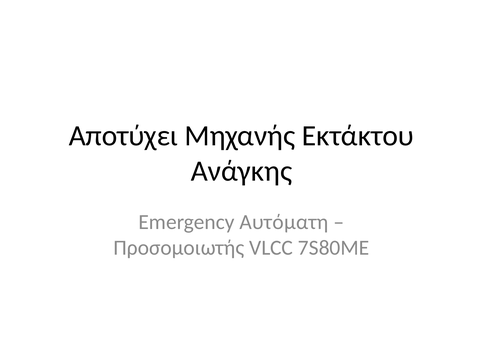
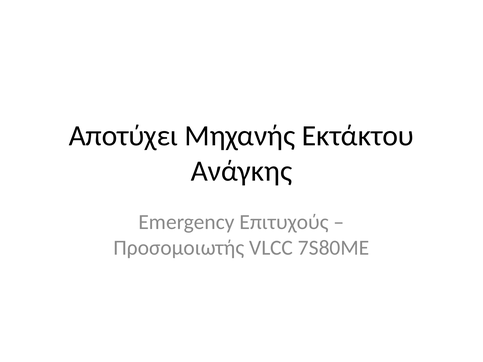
Αυτόματη: Αυτόματη -> Επιτυχούς (284, 222)
